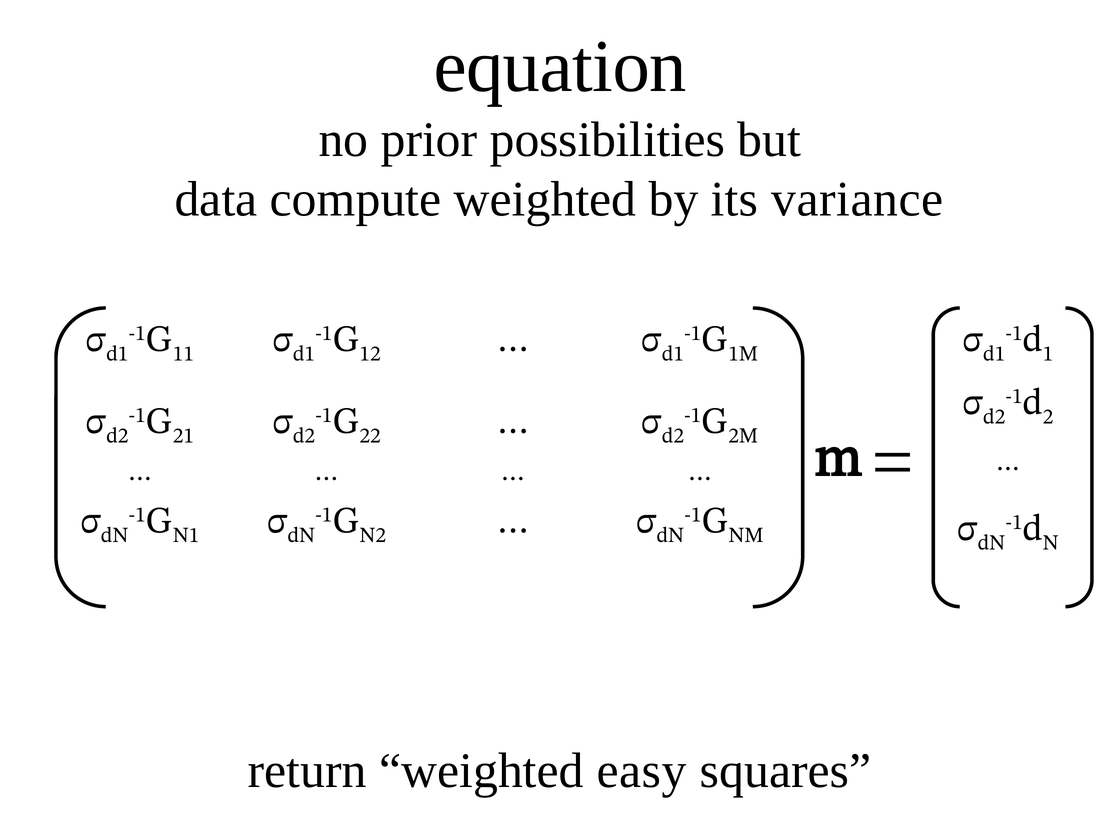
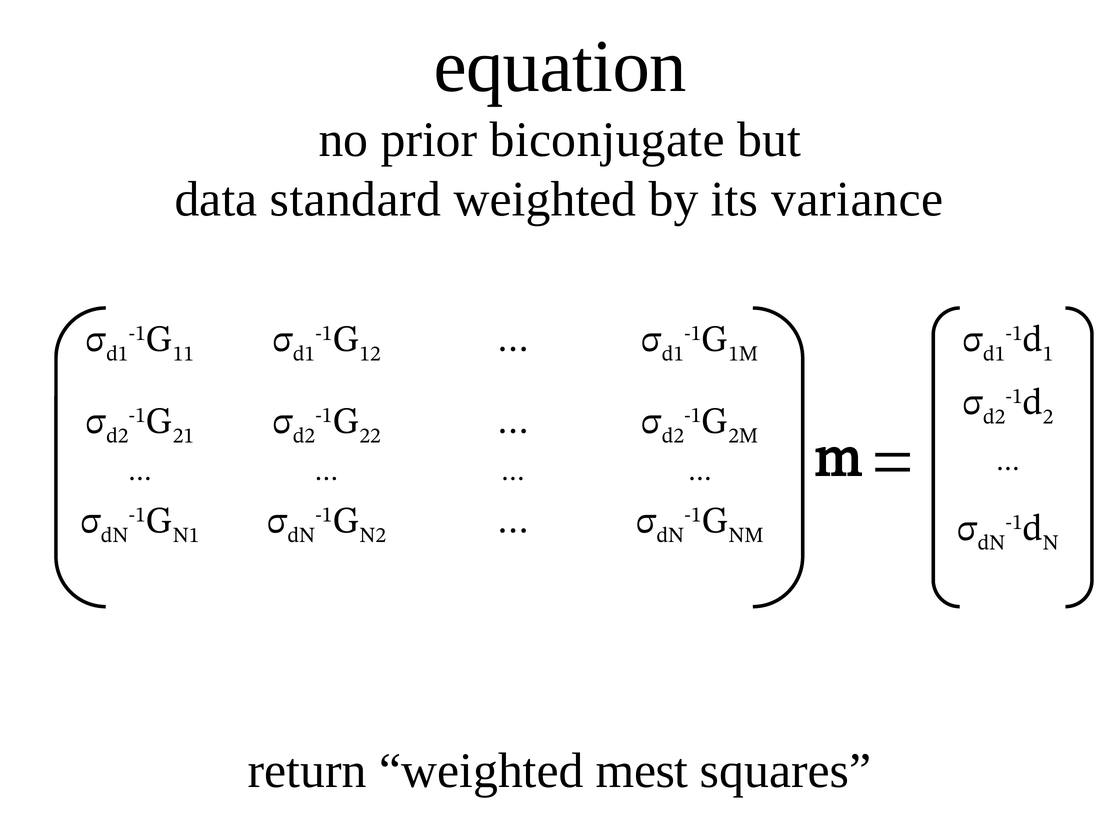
possibilities: possibilities -> biconjugate (607, 140)
compute: compute -> standard (355, 199)
easy: easy -> mest (642, 771)
